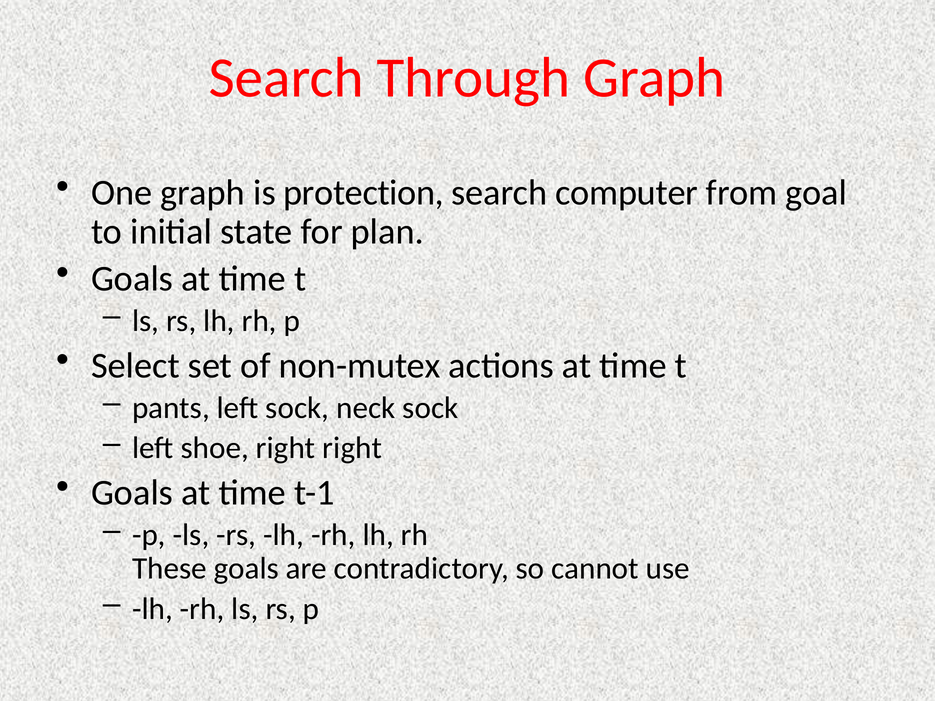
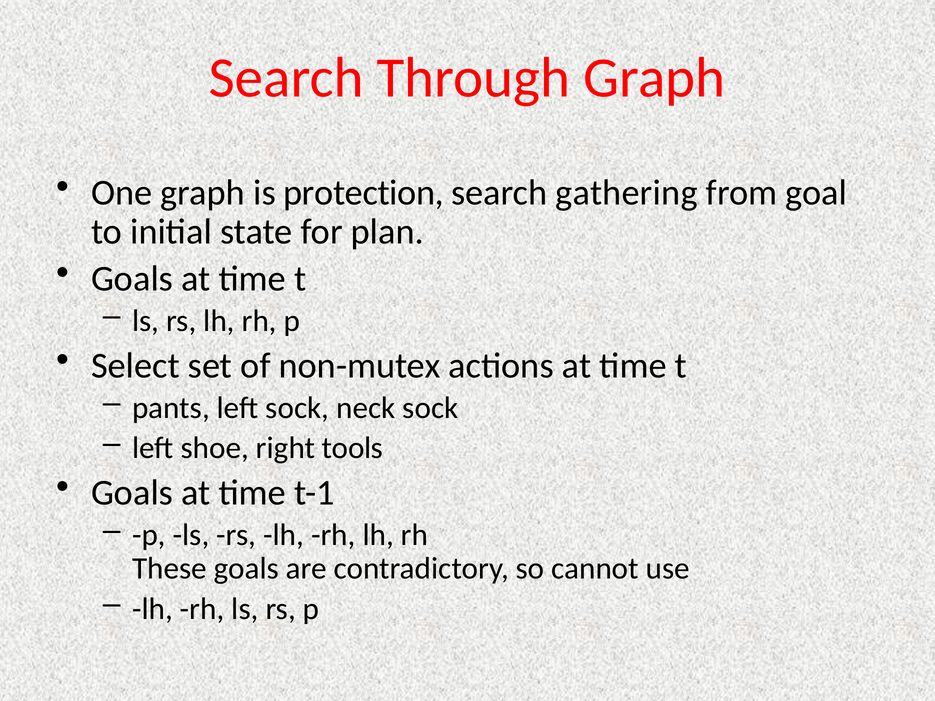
computer: computer -> gathering (626, 193)
right right: right -> tools (353, 448)
